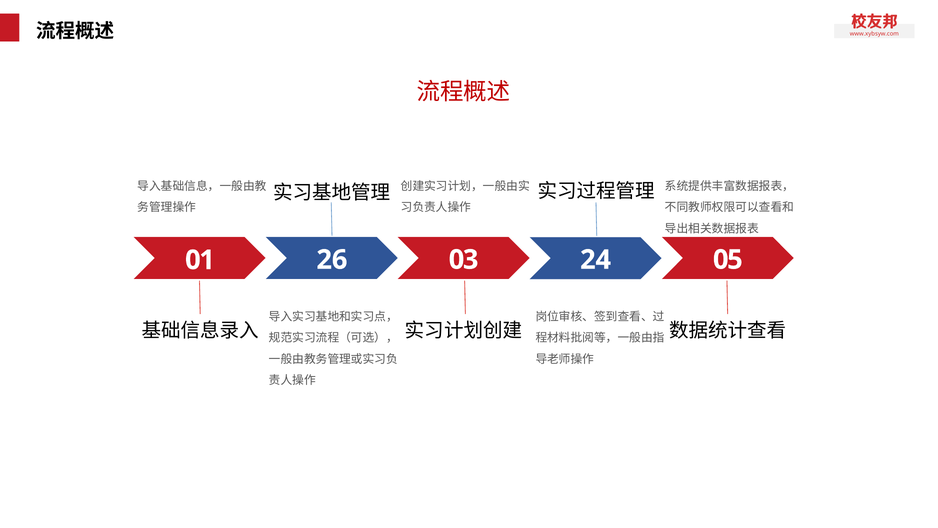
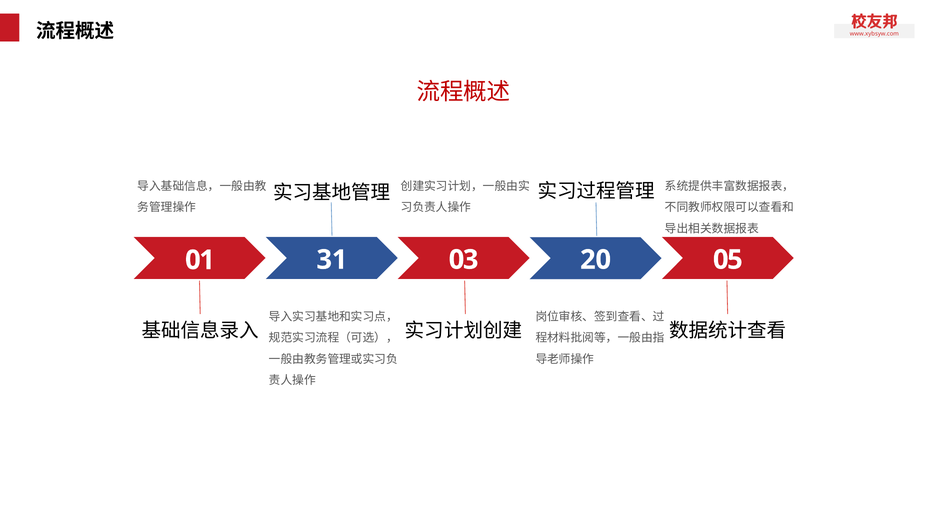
26: 26 -> 31 (332, 260)
24: 24 -> 20 (596, 260)
